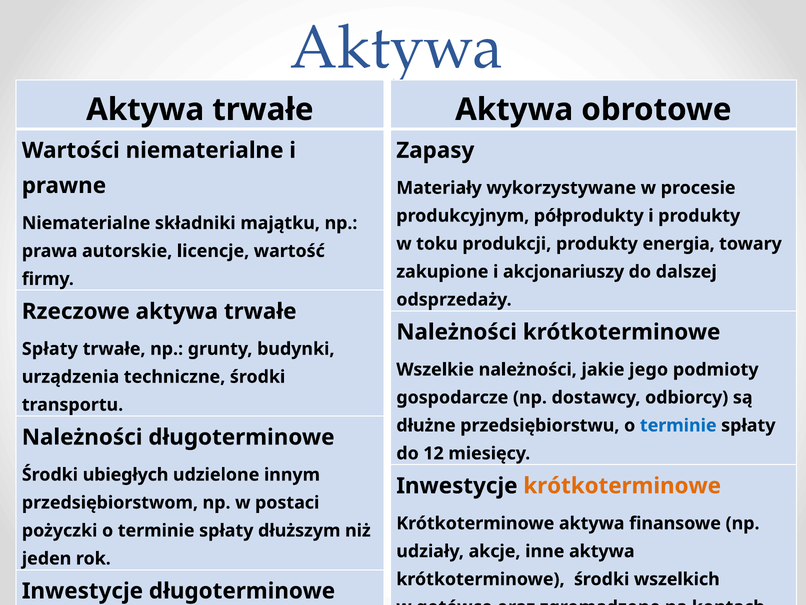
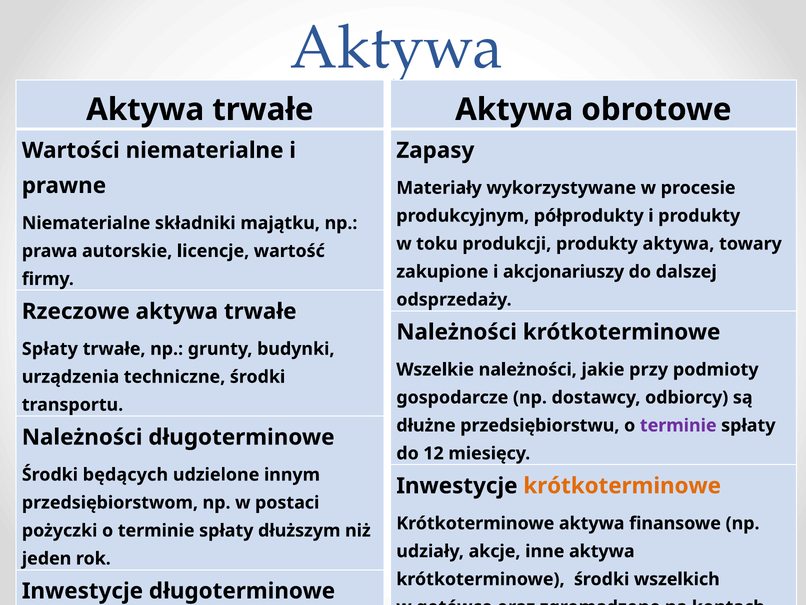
produkty energia: energia -> aktywa (678, 244)
jego: jego -> przy (649, 369)
terminie colour: blue -> purple (678, 425)
ubiegłych: ubiegłych -> będących (125, 474)
